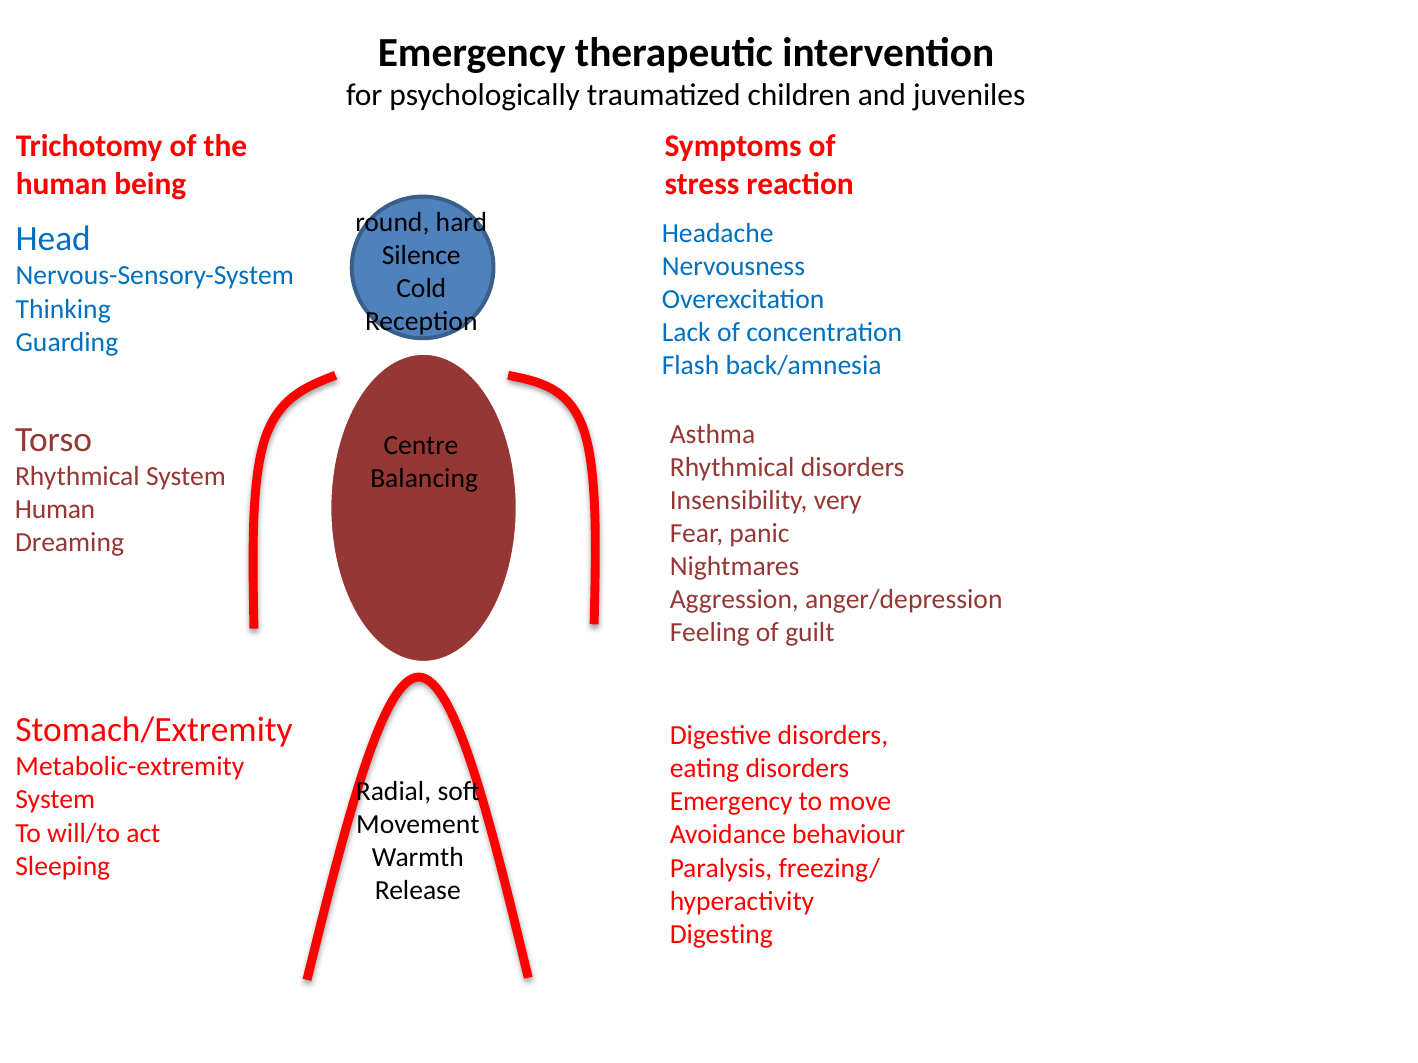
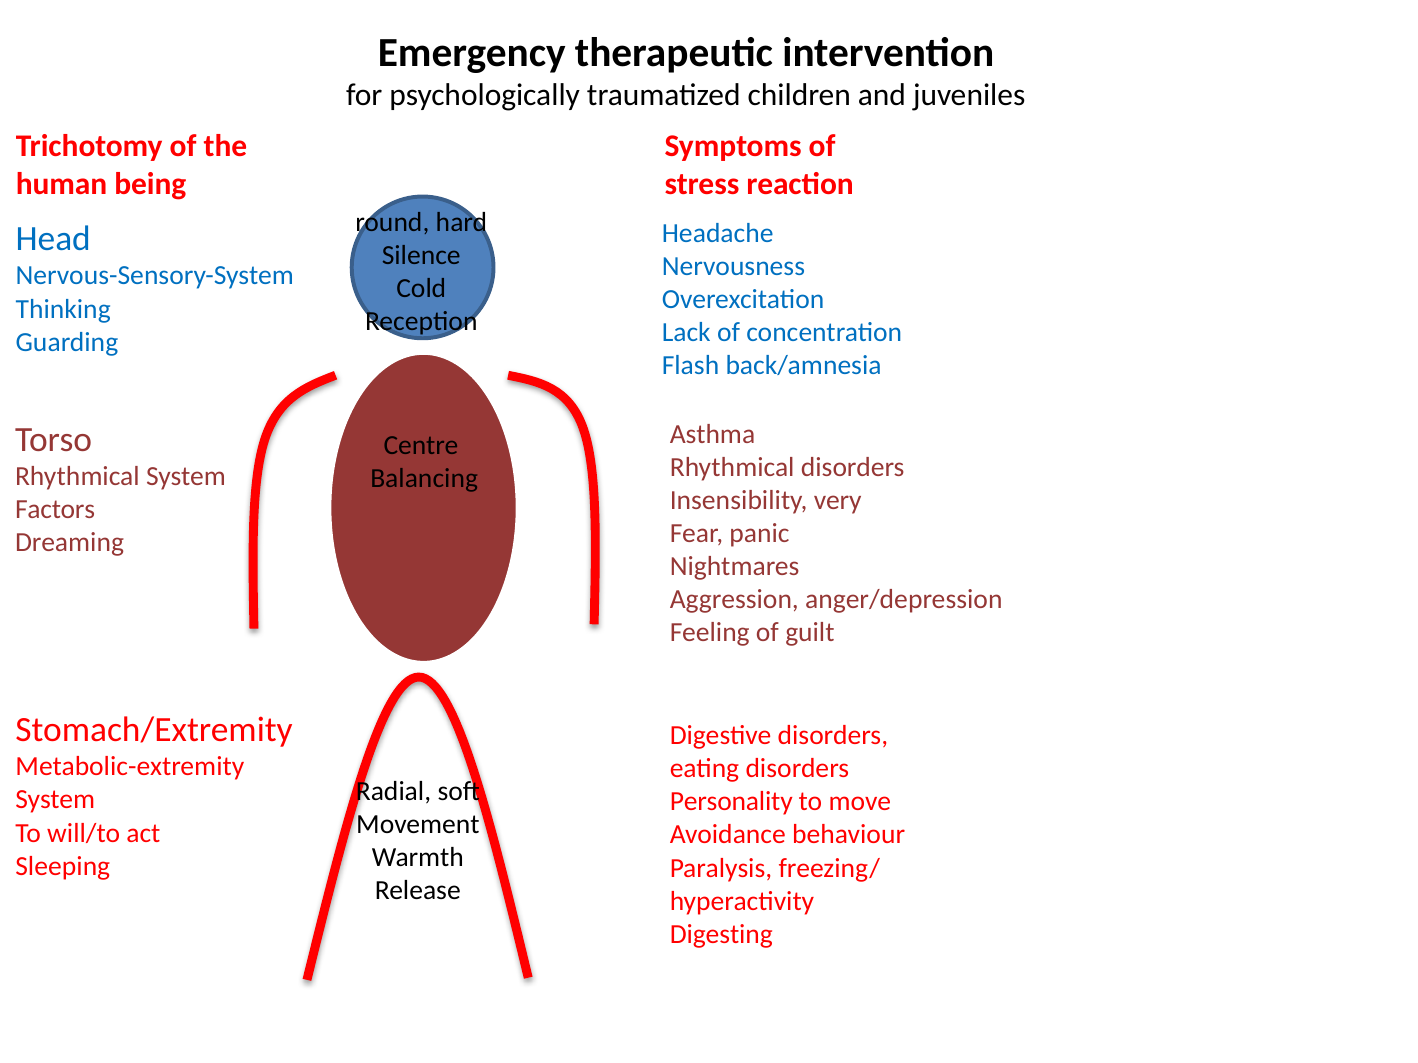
Human: Human -> Factors (55, 510)
Emergency: Emergency -> Personality (731, 802)
